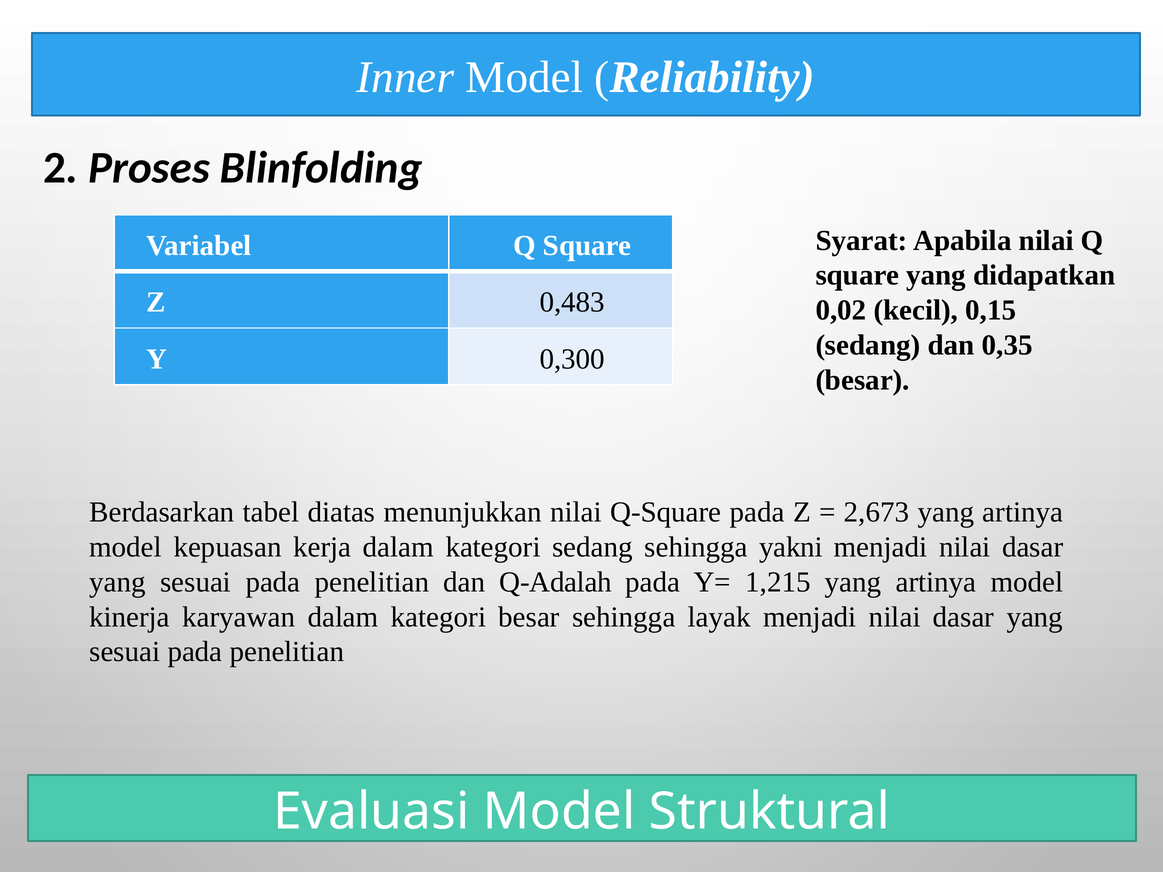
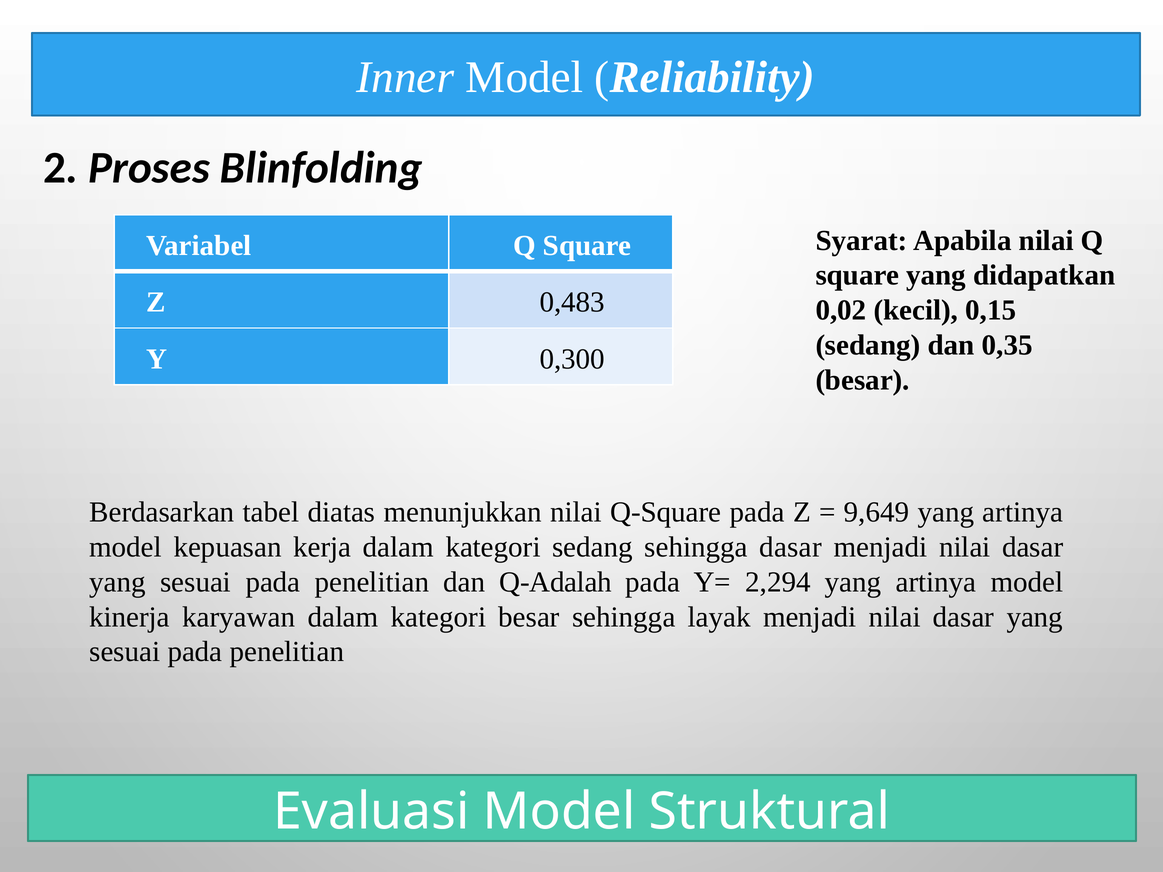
2,673: 2,673 -> 9,649 (877, 513)
sehingga yakni: yakni -> dasar (791, 547)
1,215: 1,215 -> 2,294 (778, 582)
